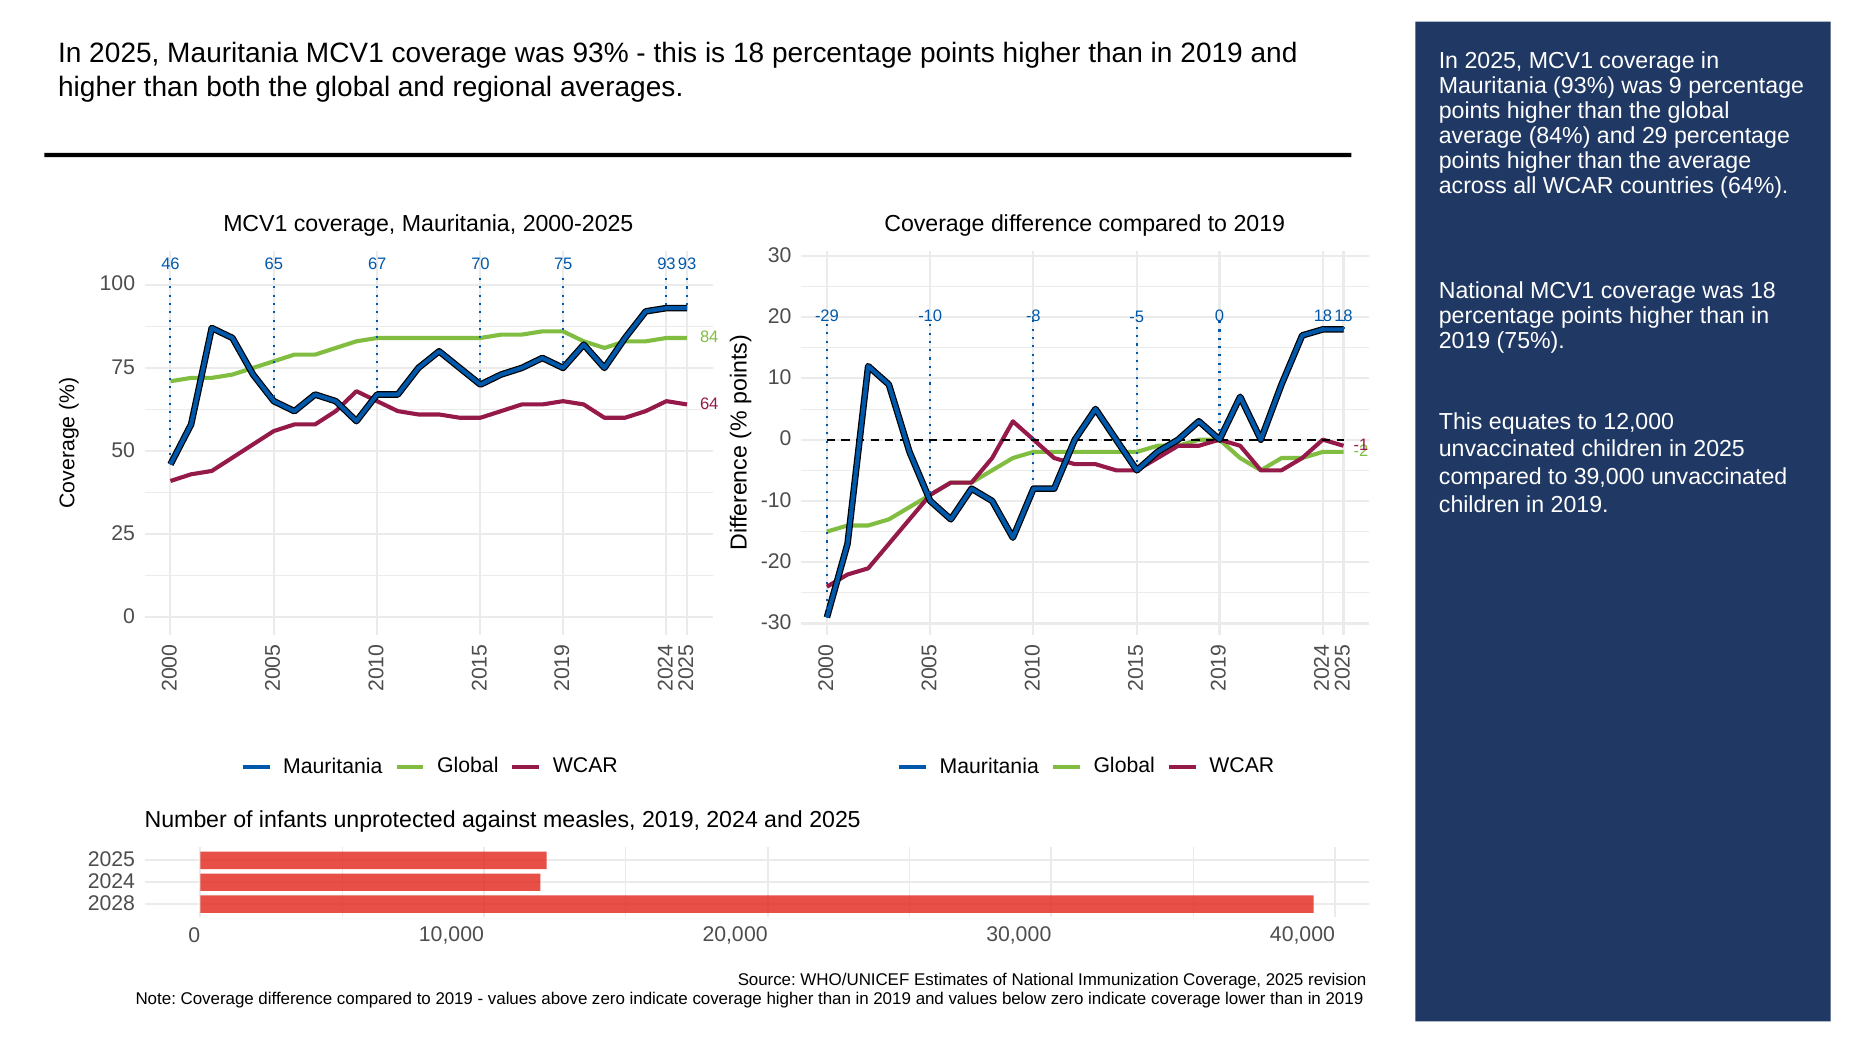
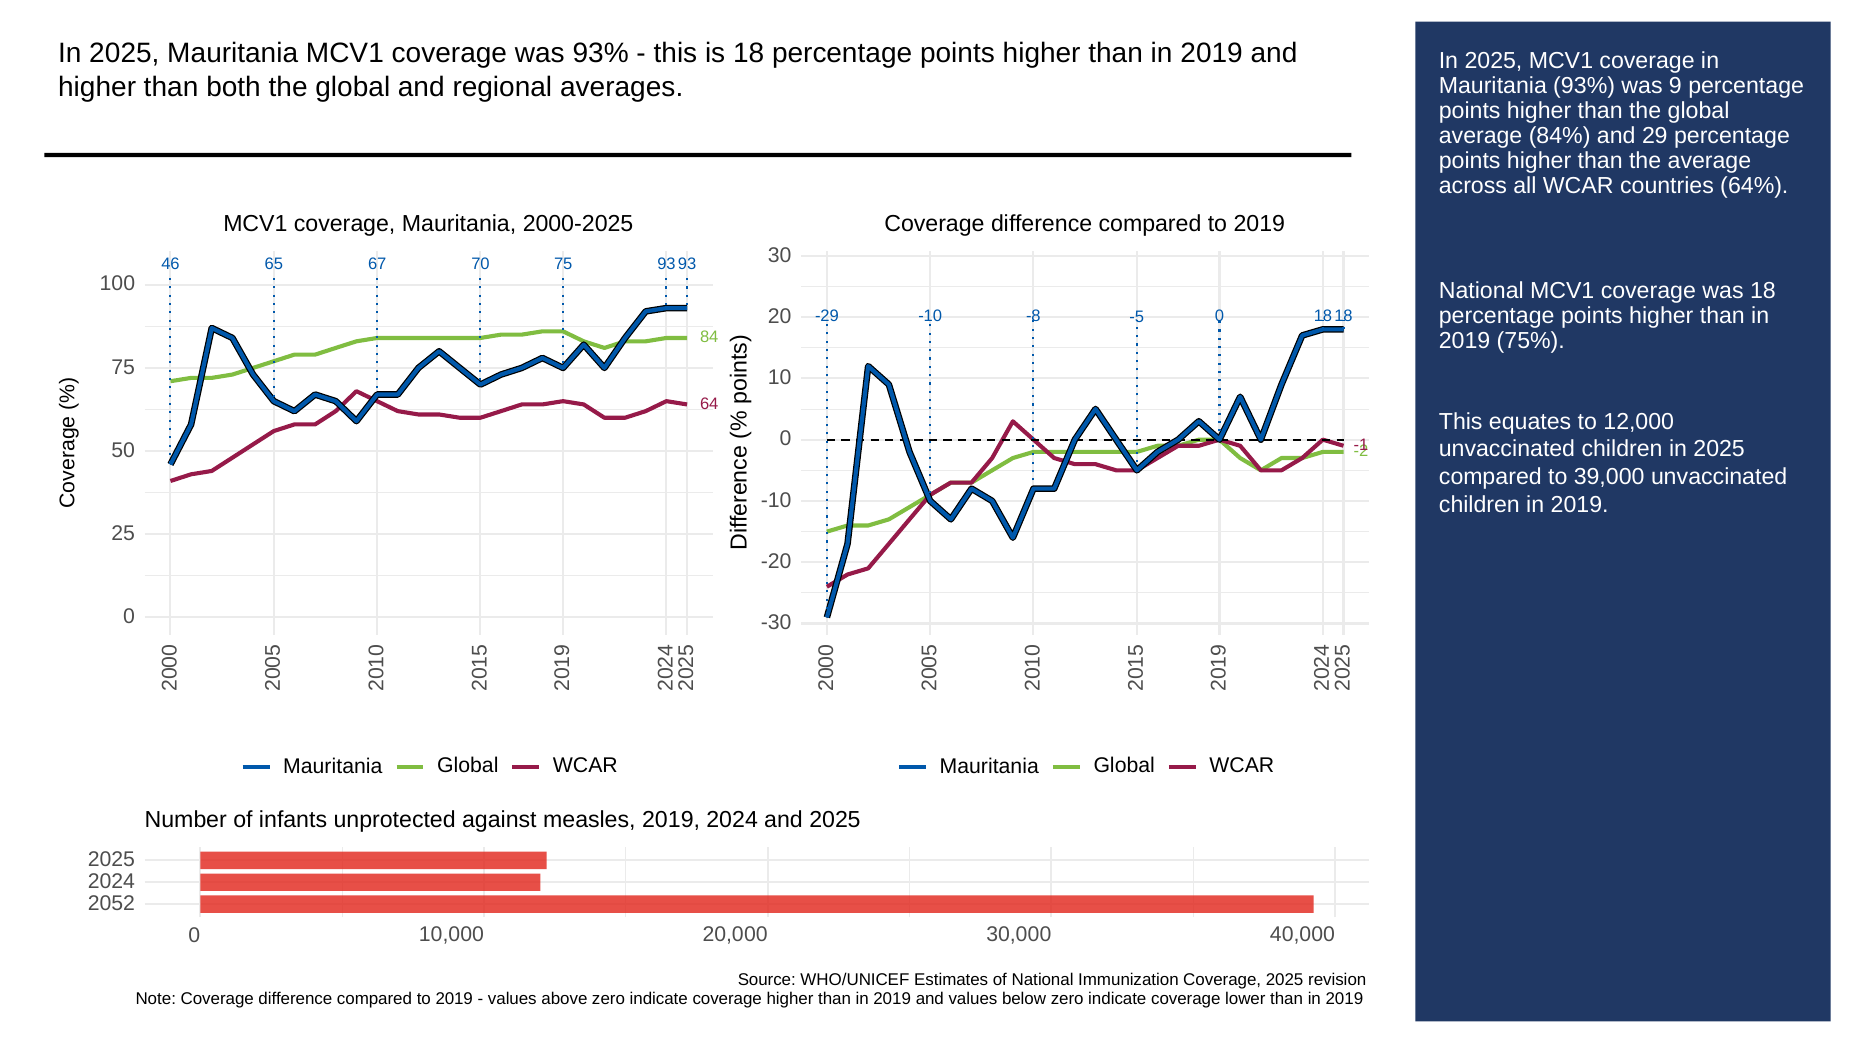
2028: 2028 -> 2052 (111, 903)
